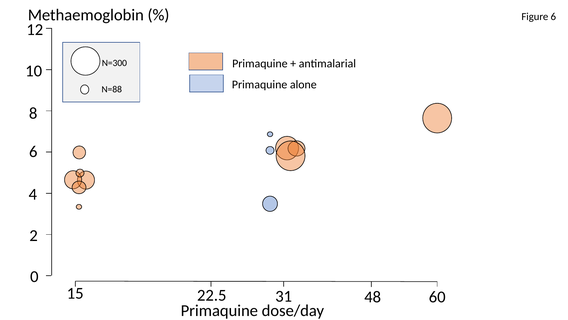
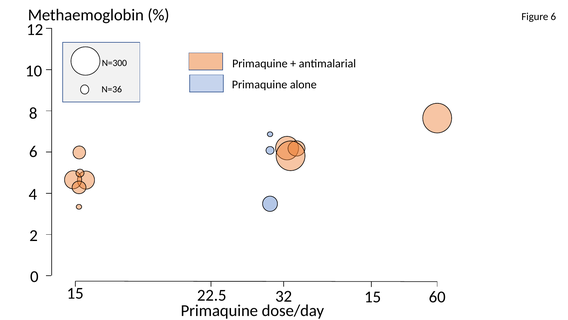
N=88: N=88 -> N=36 (112, 89)
31: 31 -> 32 (284, 296)
22.5 48: 48 -> 15 (373, 297)
